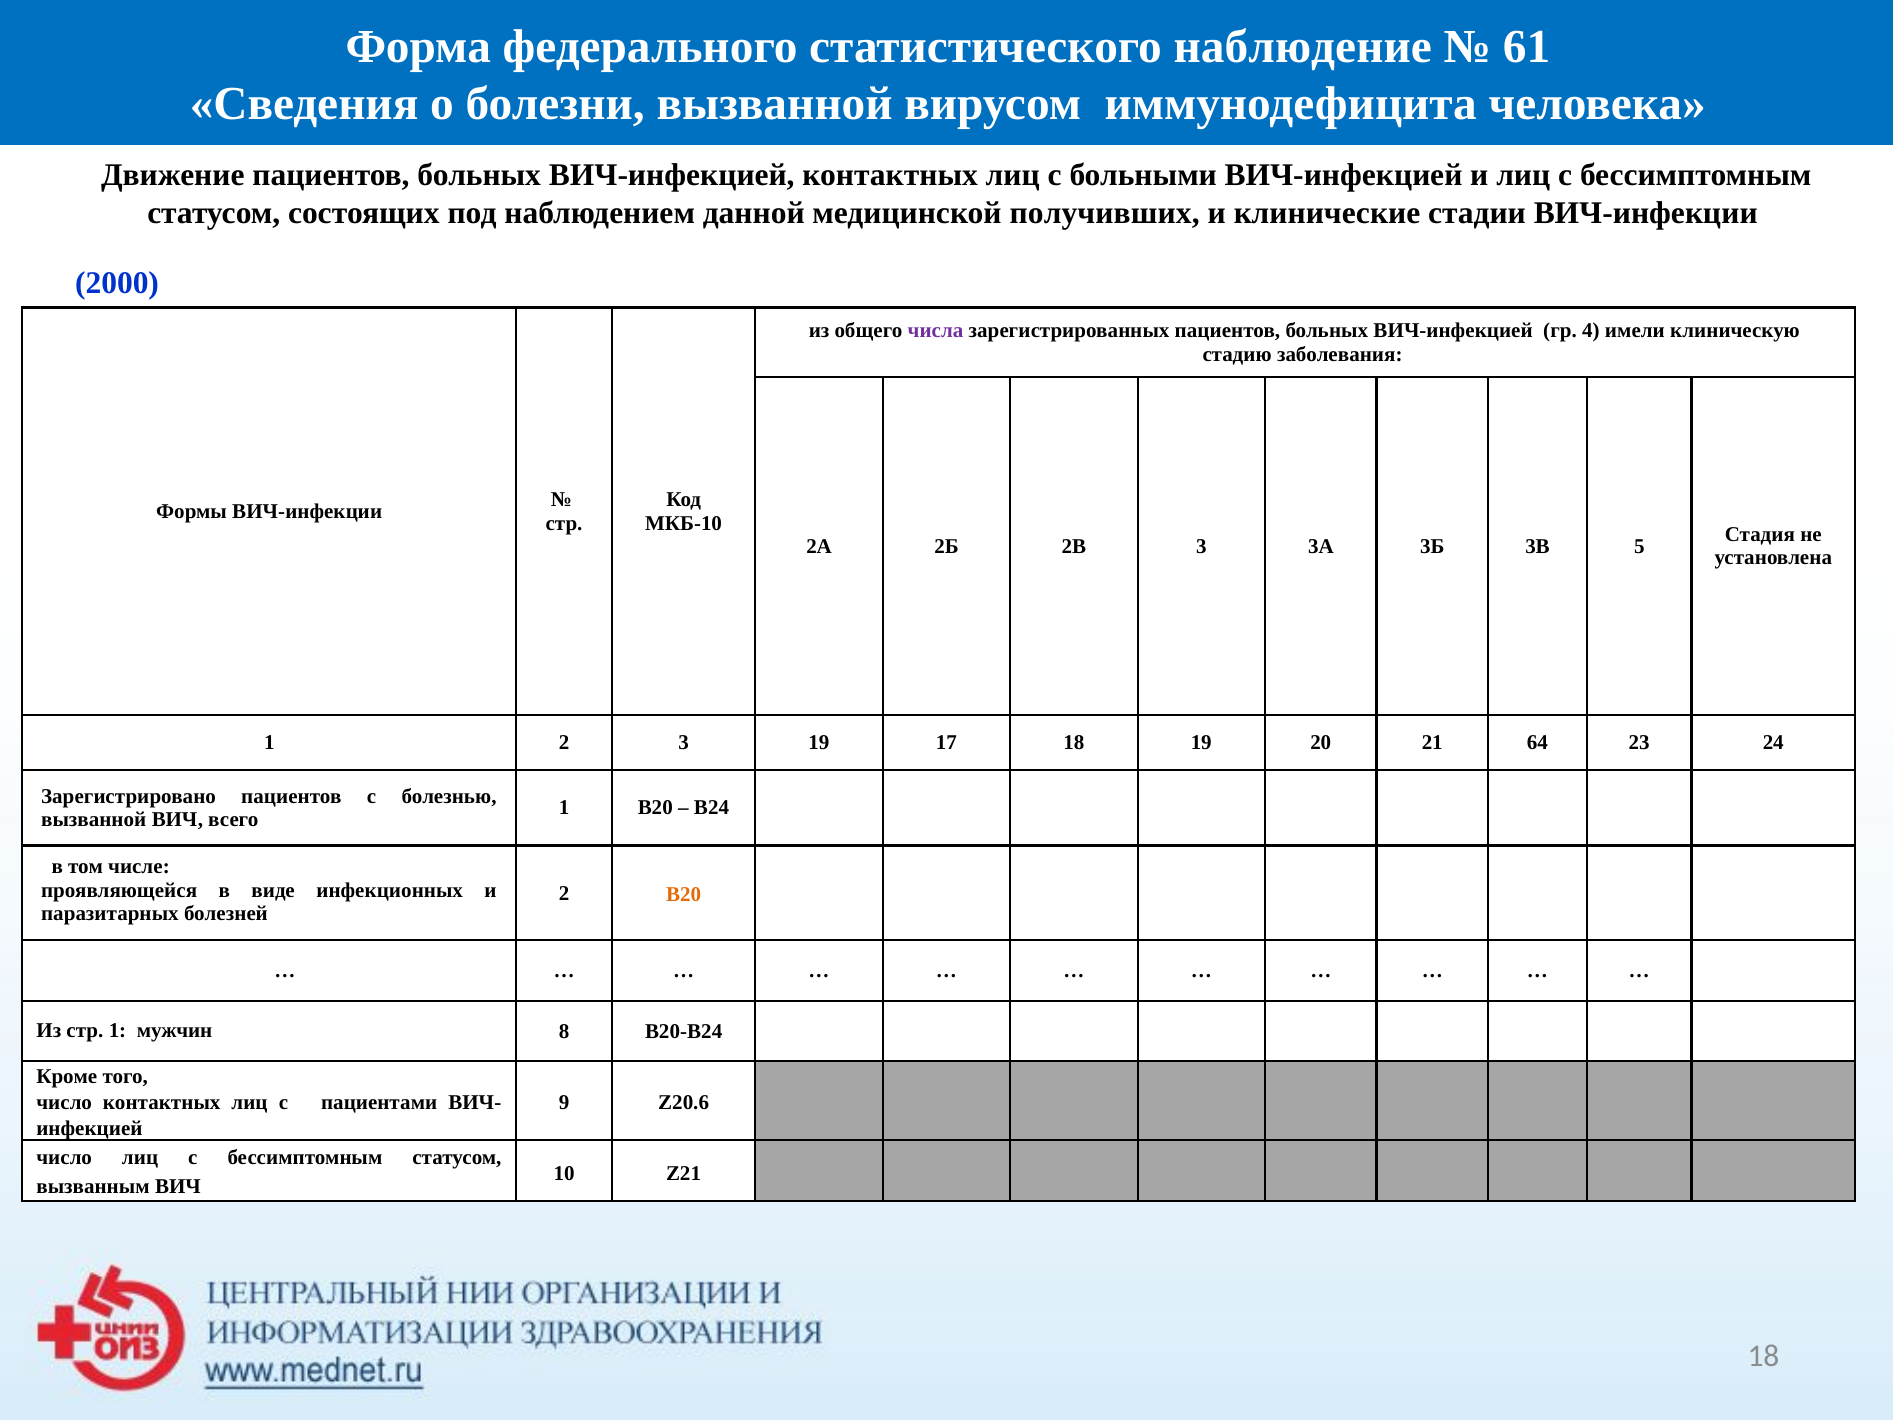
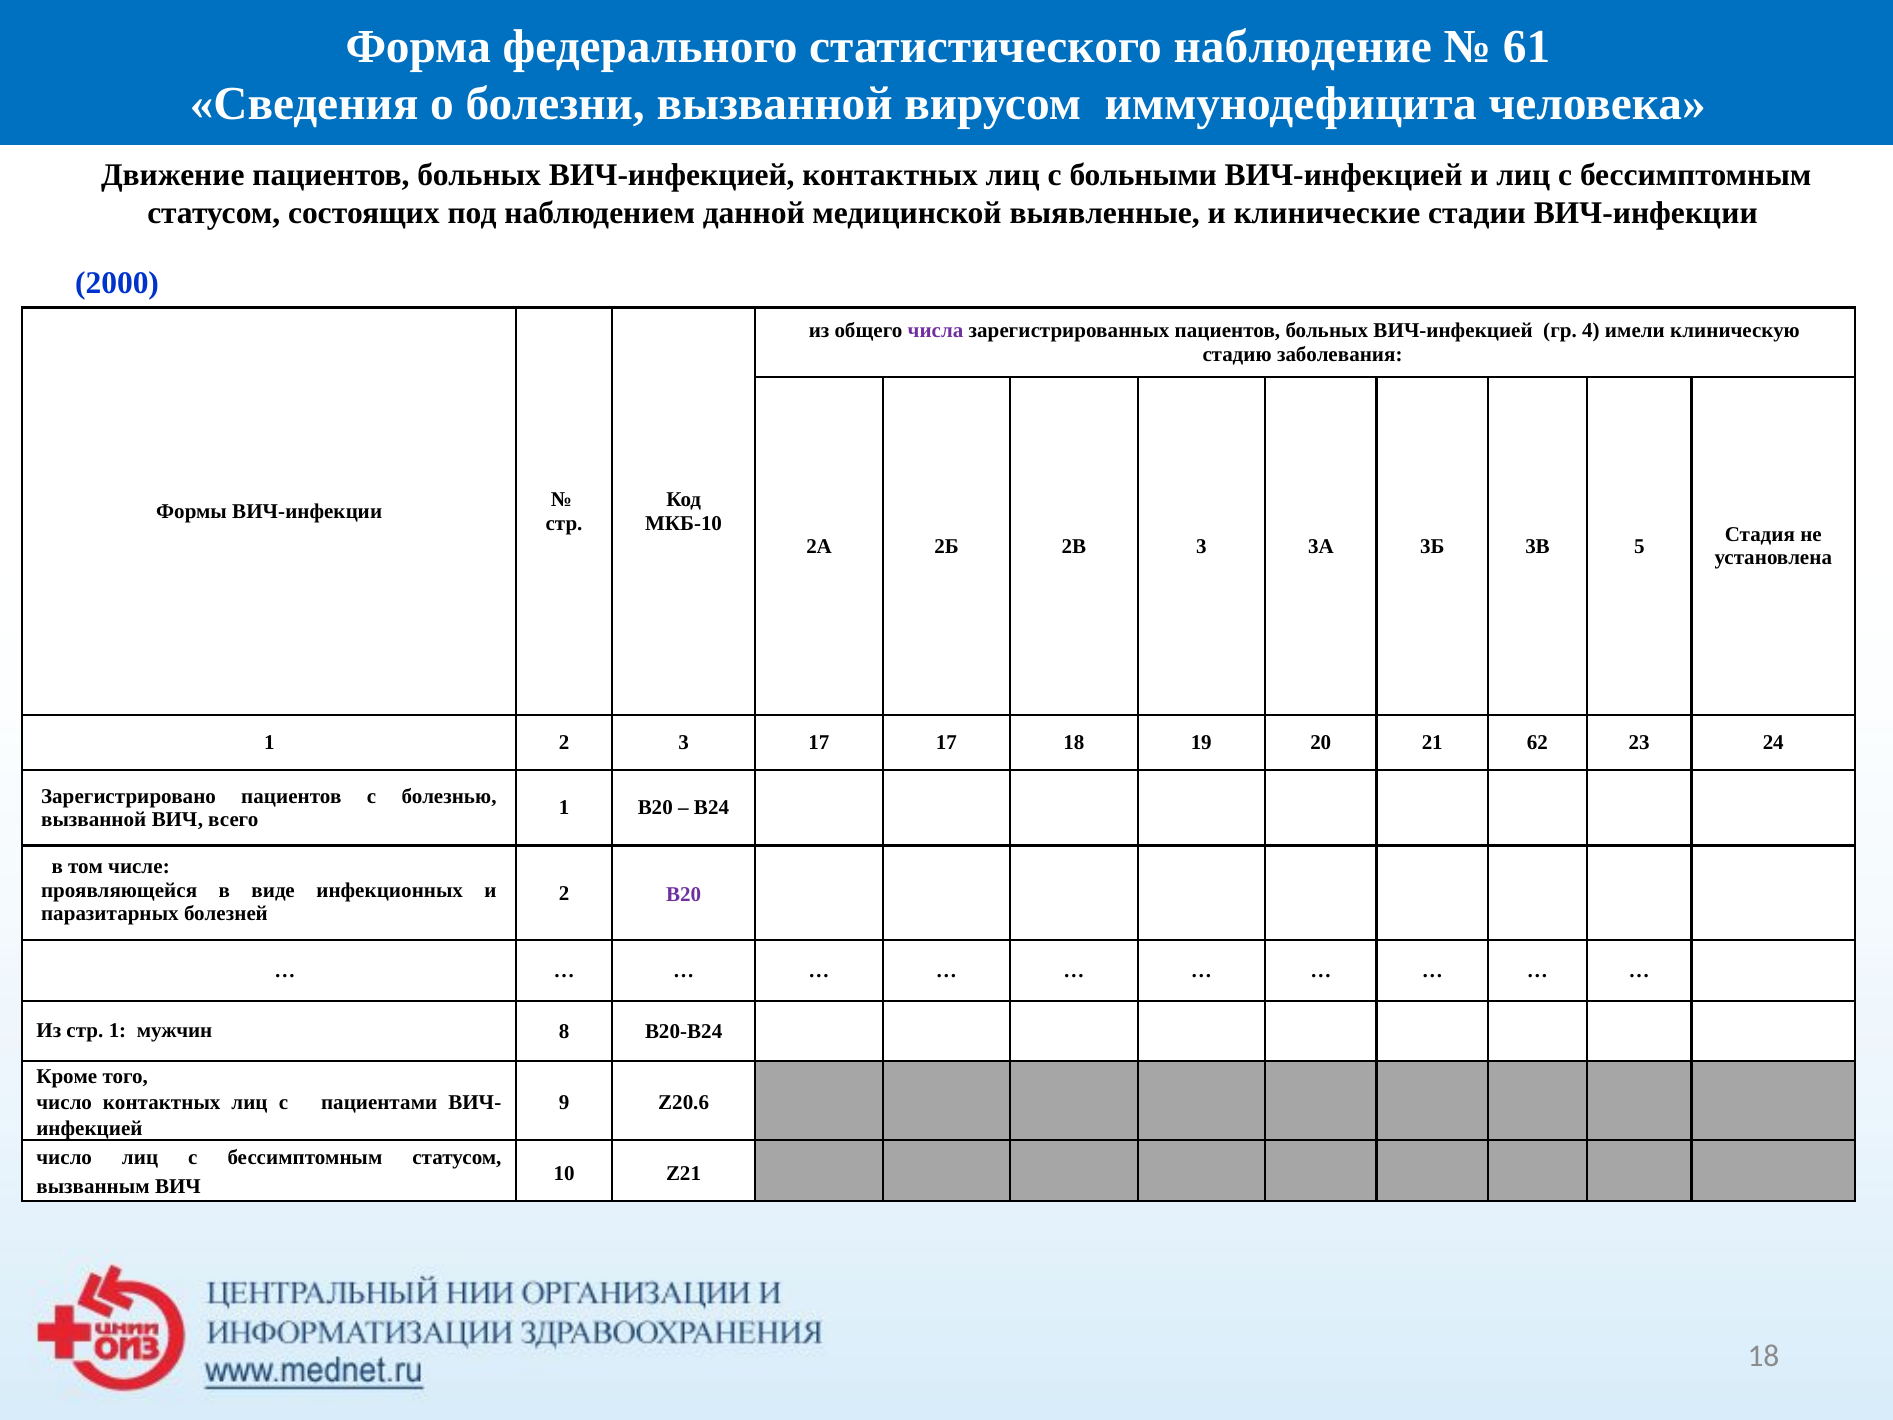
получивших: получивших -> выявленные (1105, 213)
3 19: 19 -> 17 (819, 743)
64: 64 -> 62 (1537, 743)
В20 colour: orange -> purple (684, 895)
